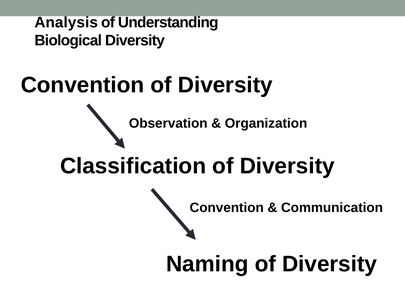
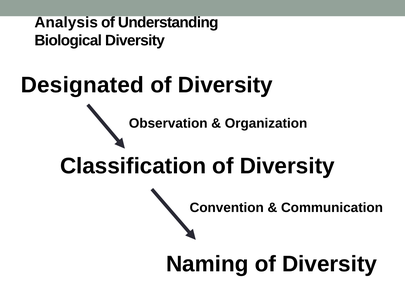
Convention: Convention -> Designated (82, 85)
